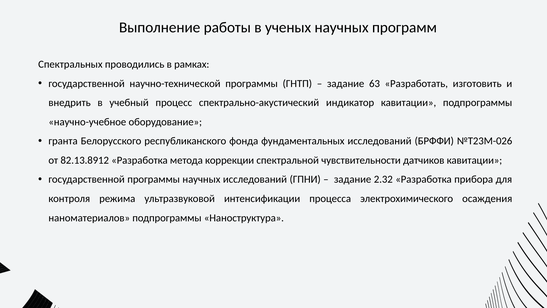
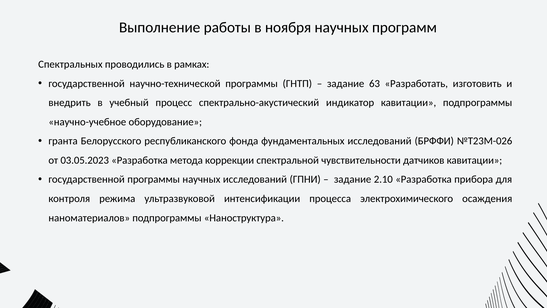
ученых: ученых -> ноября (288, 27)
82.13.8912: 82.13.8912 -> 03.05.2023 (85, 160)
2.32: 2.32 -> 2.10 (383, 179)
